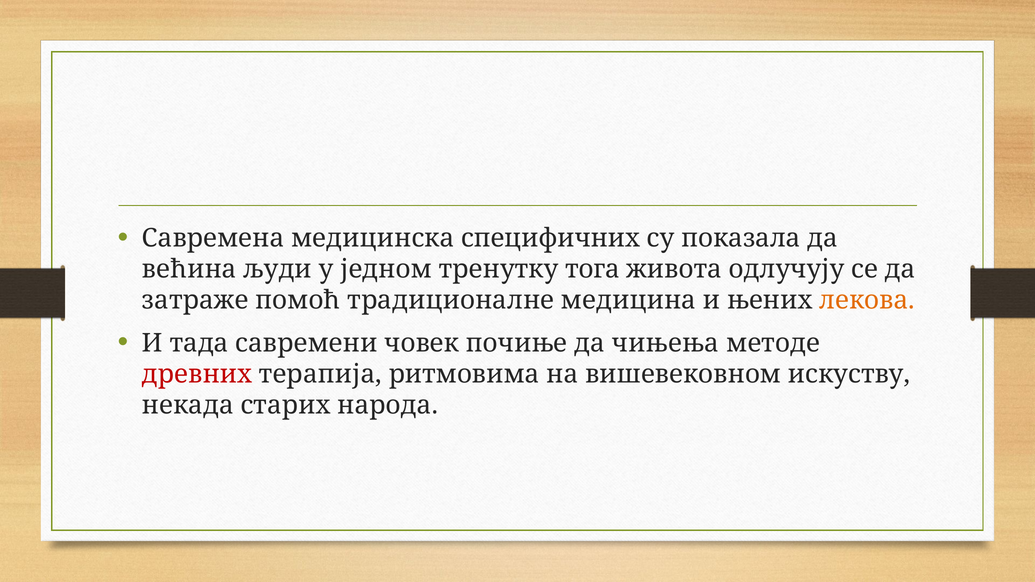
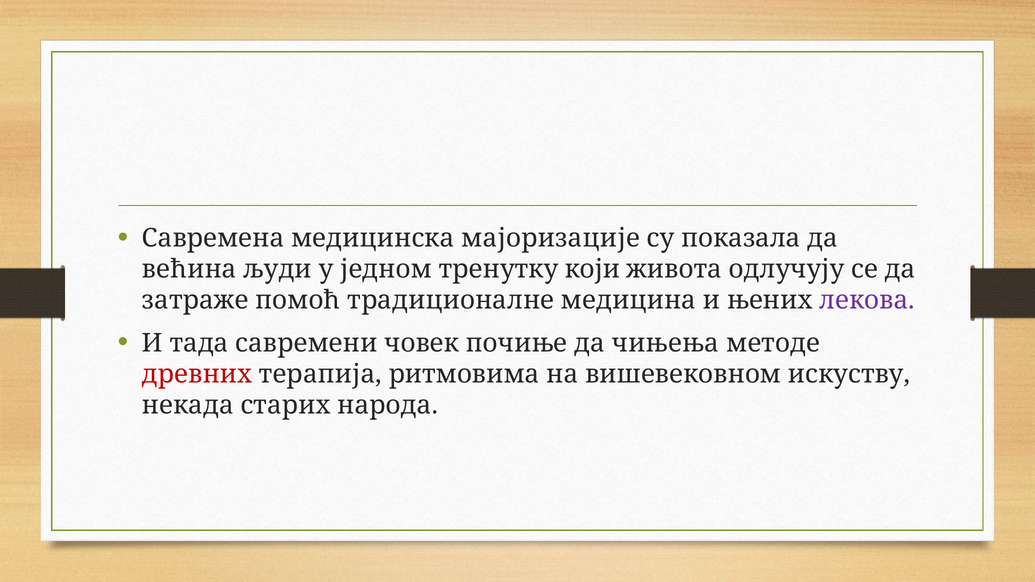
специфичних: специфичних -> мајоризације (551, 238)
тога: тога -> који (593, 269)
лекова colour: orange -> purple (867, 300)
